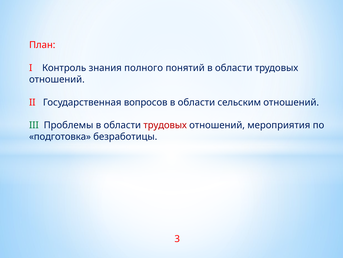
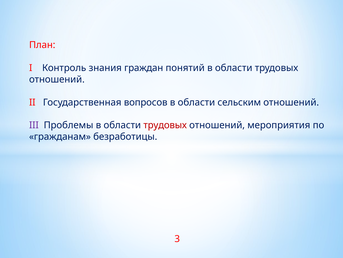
полного: полного -> граждан (144, 68)
III colour: green -> purple (34, 125)
подготовка: подготовка -> гражданам (60, 136)
